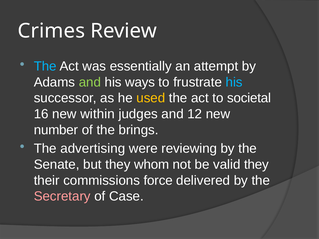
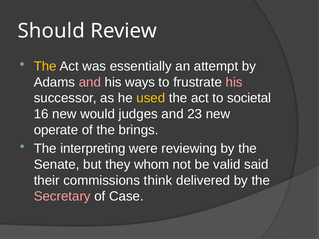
Crimes: Crimes -> Should (51, 31)
The colour: light blue -> yellow (45, 66)
and colour: light green -> pink (90, 82)
his colour: light blue -> pink (234, 82)
within: within -> would (98, 114)
12: 12 -> 23 (195, 114)
number: number -> operate (56, 130)
advertising: advertising -> interpreting (93, 149)
valid they: they -> said (256, 165)
force: force -> think (158, 181)
